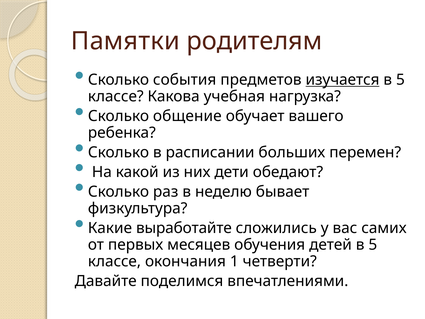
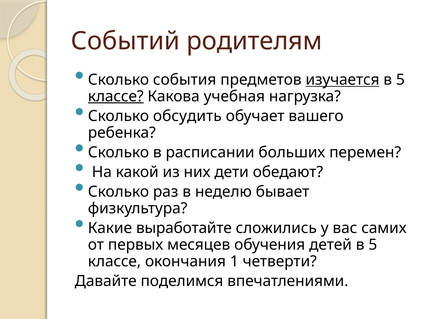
Памятки: Памятки -> Событий (125, 41)
классе underline: none -> present (116, 96)
общение: общение -> обсудить (187, 116)
